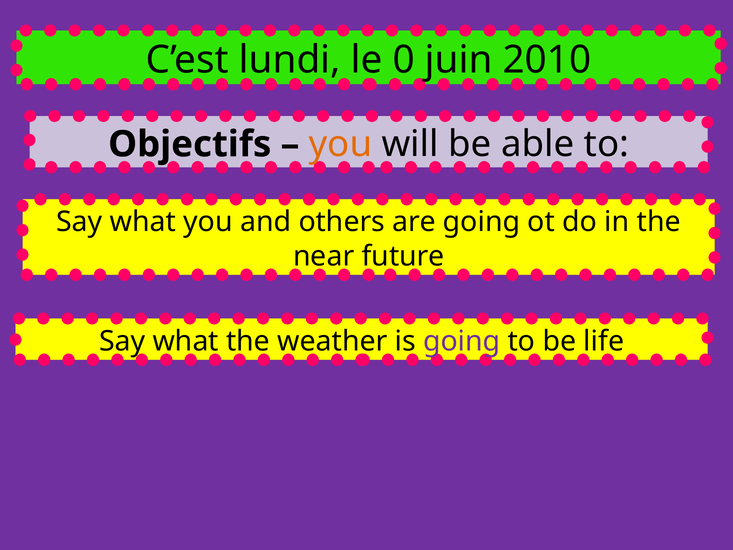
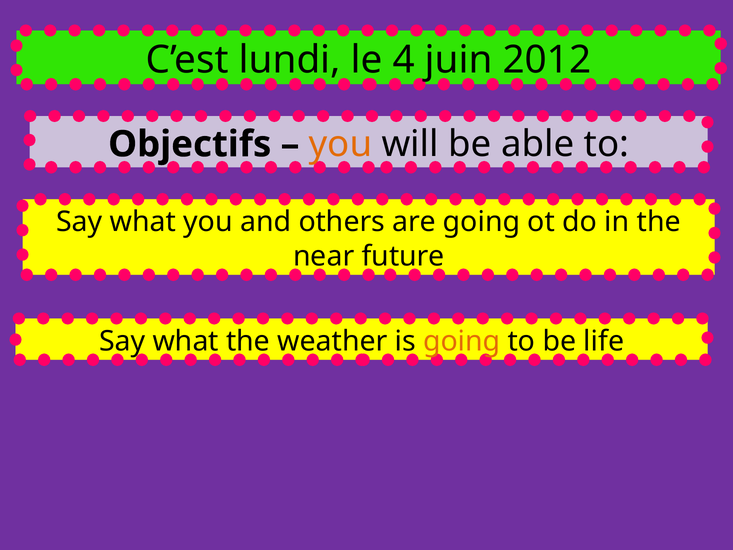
0: 0 -> 4 (404, 60)
2010: 2010 -> 2012 (547, 60)
going colour: purple -> orange (462, 341)
